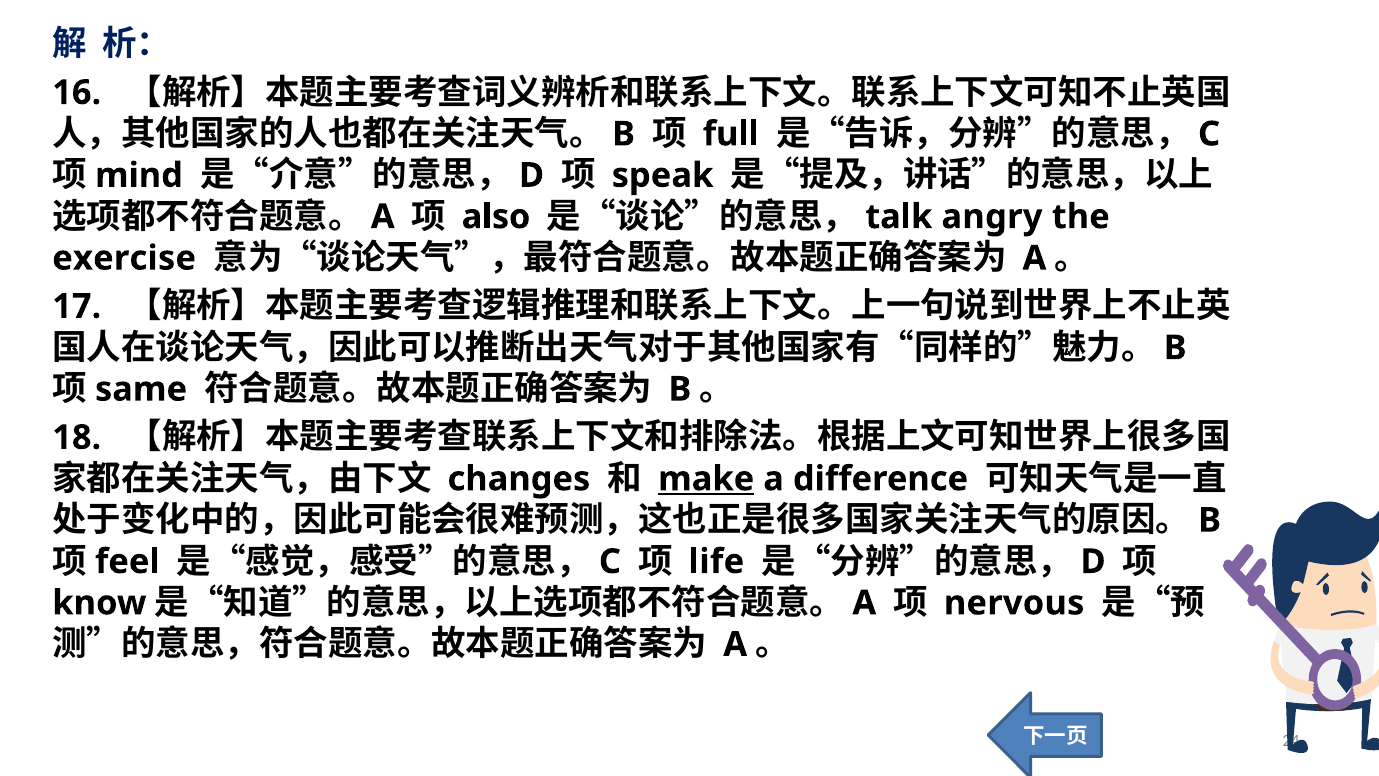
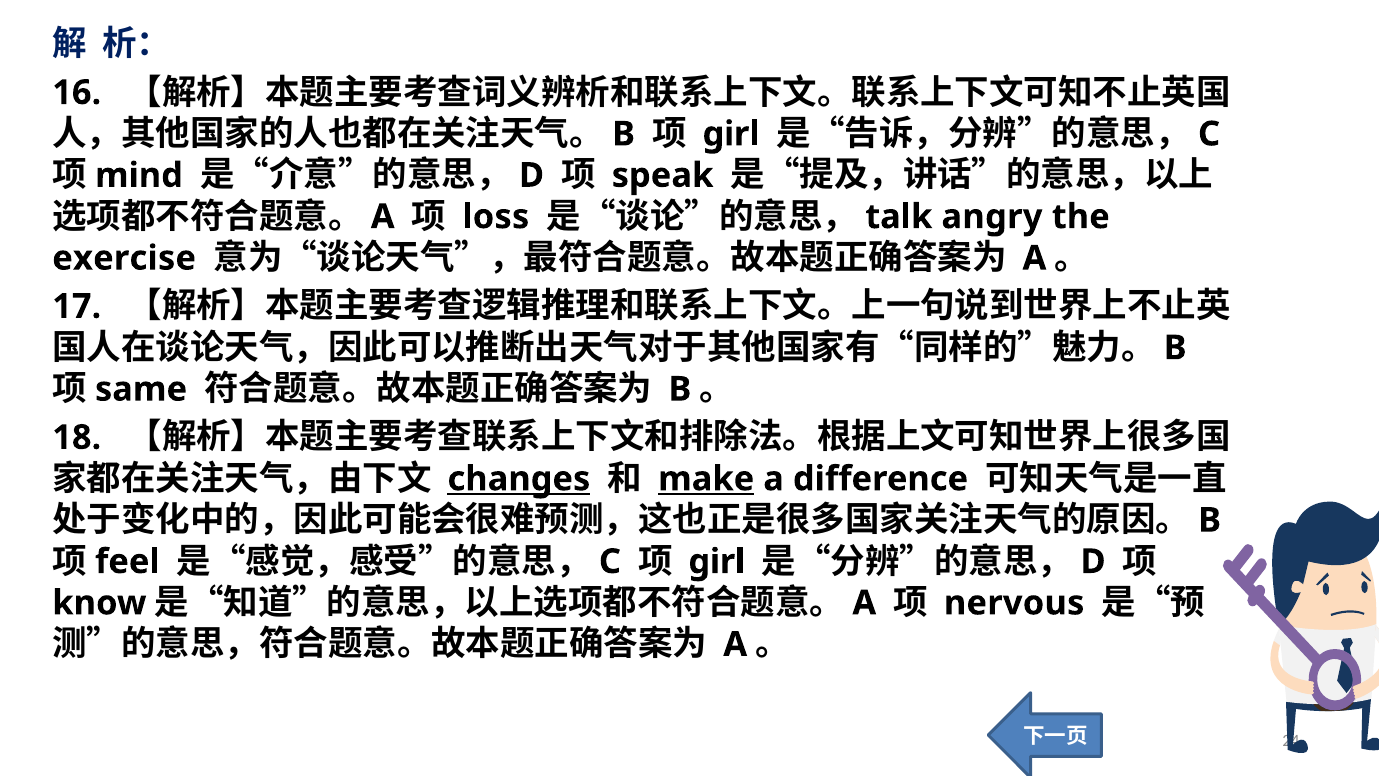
full: full -> girl (731, 134)
also: also -> loss (496, 217)
changes underline: none -> present (519, 479)
life: life -> girl (717, 561)
